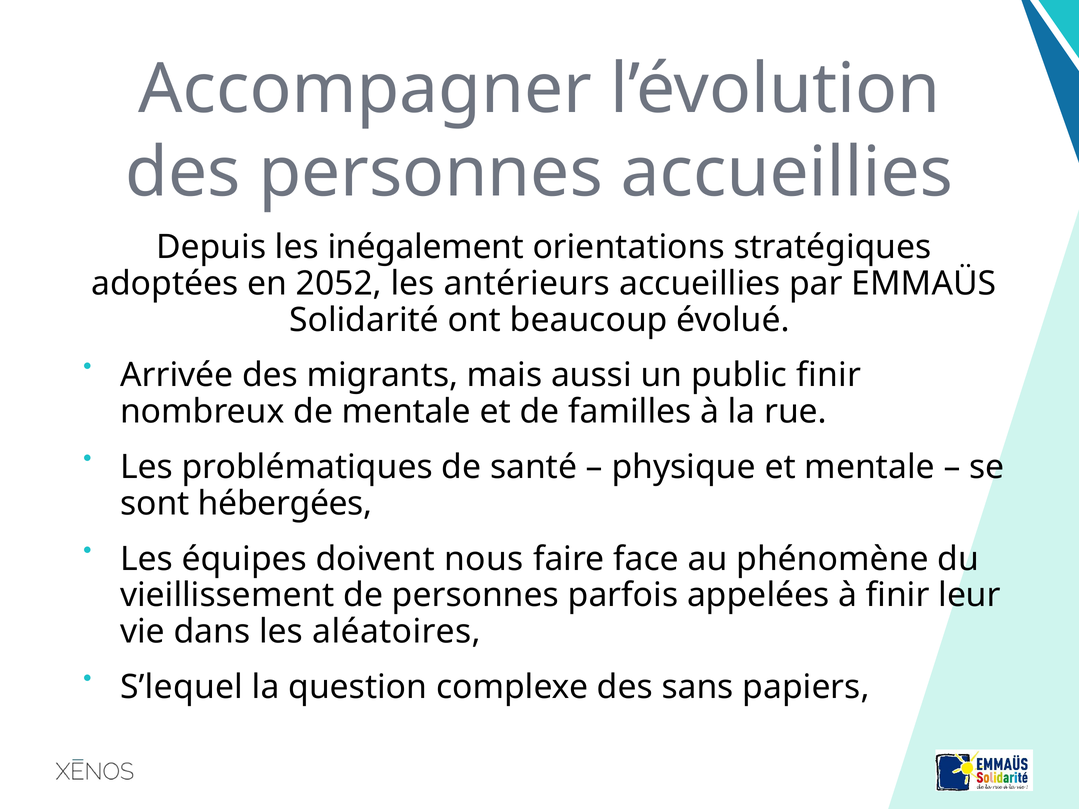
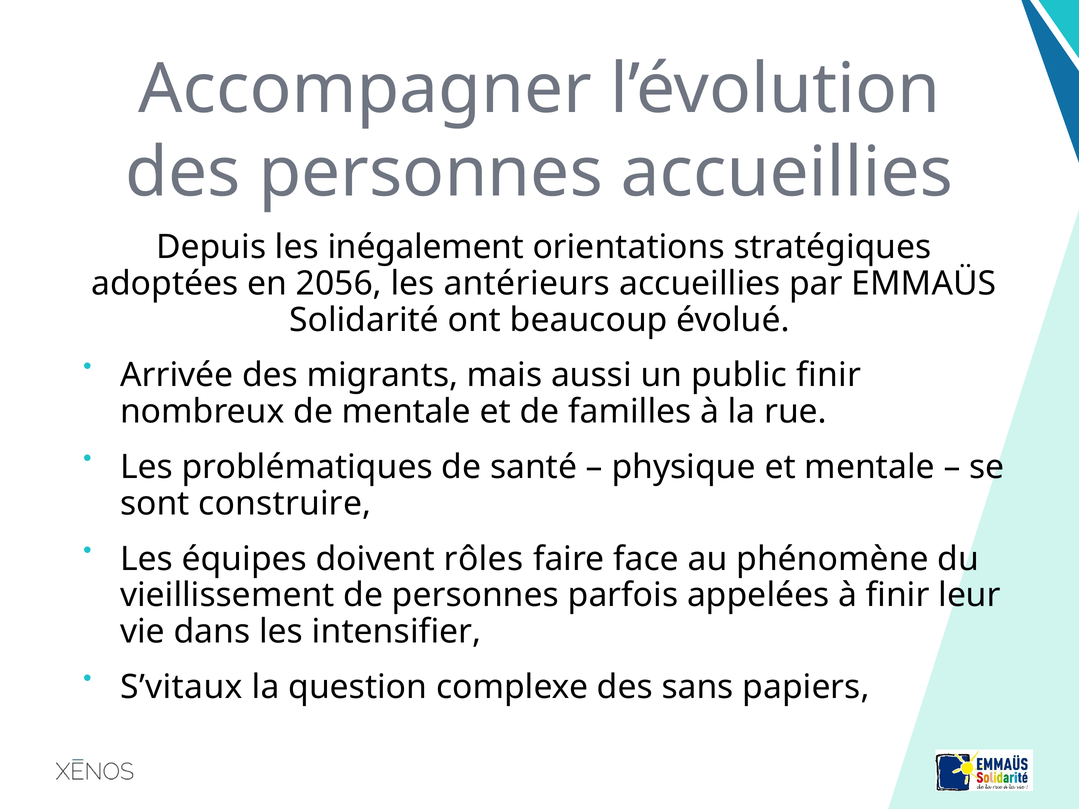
2052: 2052 -> 2056 (339, 284)
hébergées: hébergées -> construire (285, 504)
nous: nous -> rôles (484, 559)
aléatoires: aléatoires -> intensifier (397, 632)
S’lequel: S’lequel -> S’vitaux (182, 687)
